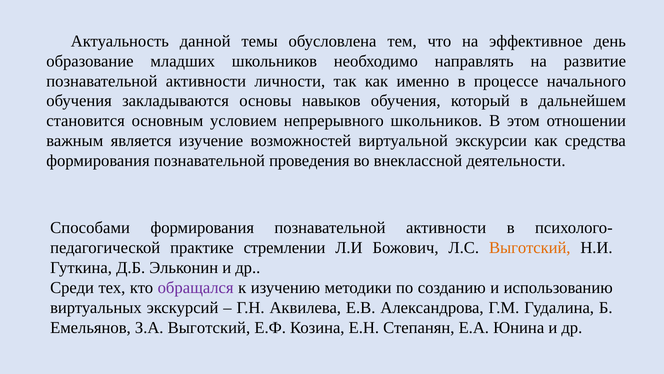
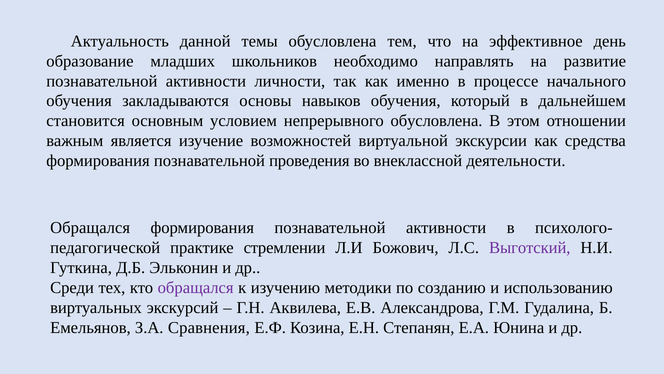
непрерывного школьников: школьников -> обусловлена (437, 121)
Способами: Способами -> Обращался (90, 228)
Выготский colour: orange -> purple (530, 248)
З.А Выготский: Выготский -> Сравнения (209, 327)
